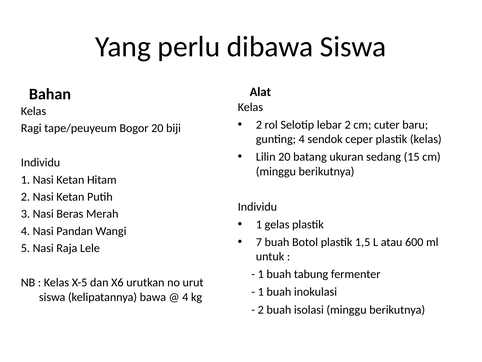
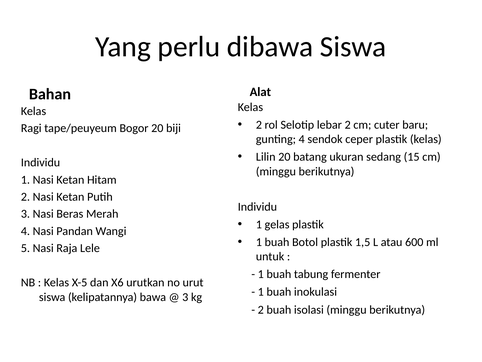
7: 7 -> 1 (259, 242)
4: 4 -> 3 (185, 297)
